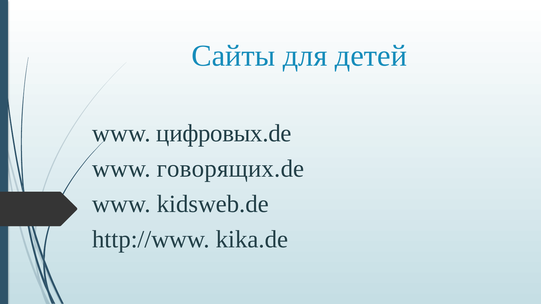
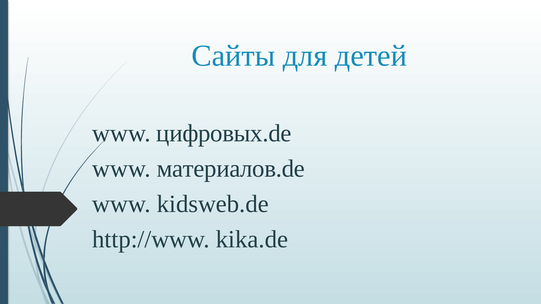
говорящих.de: говорящих.de -> материалов.de (231, 169)
